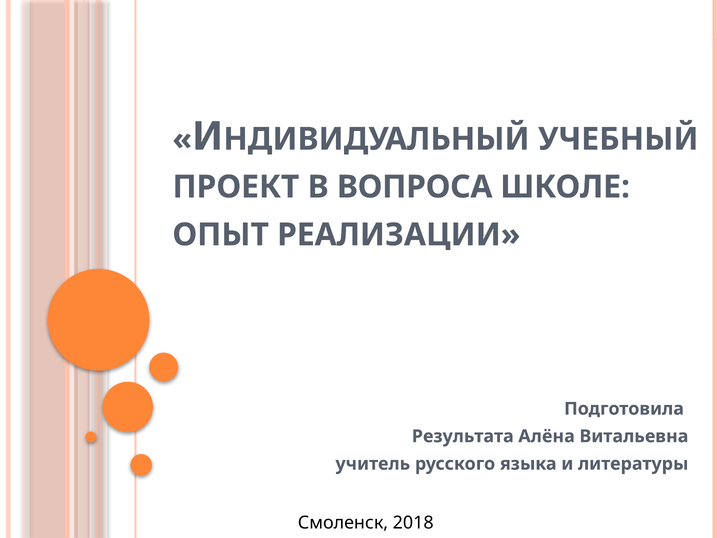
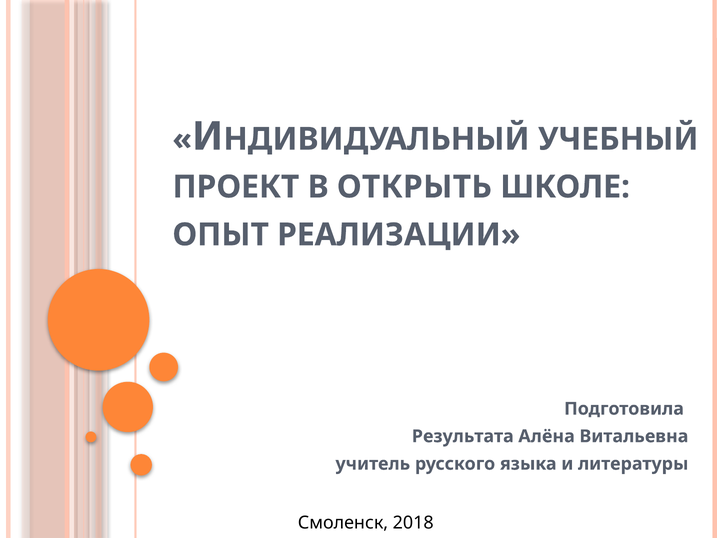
ВОПРОСА: ВОПРОСА -> ОТКРЫТЬ (414, 187)
